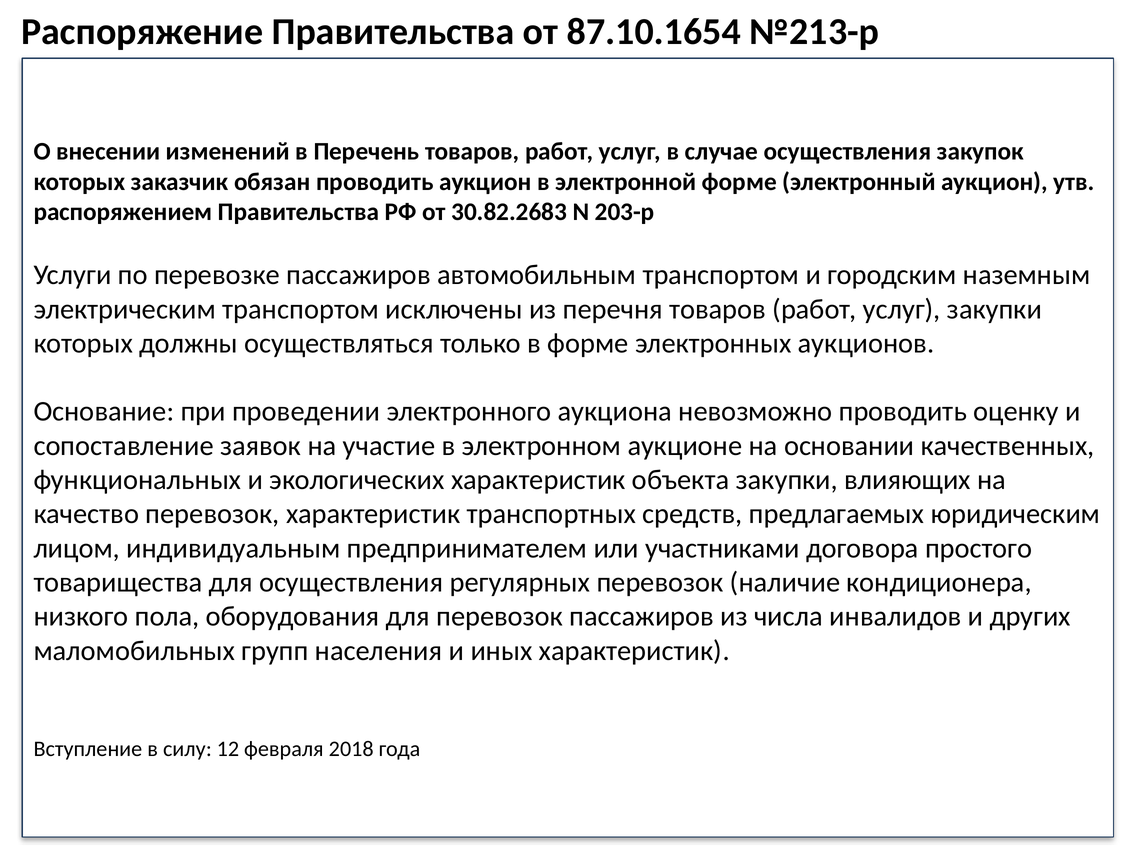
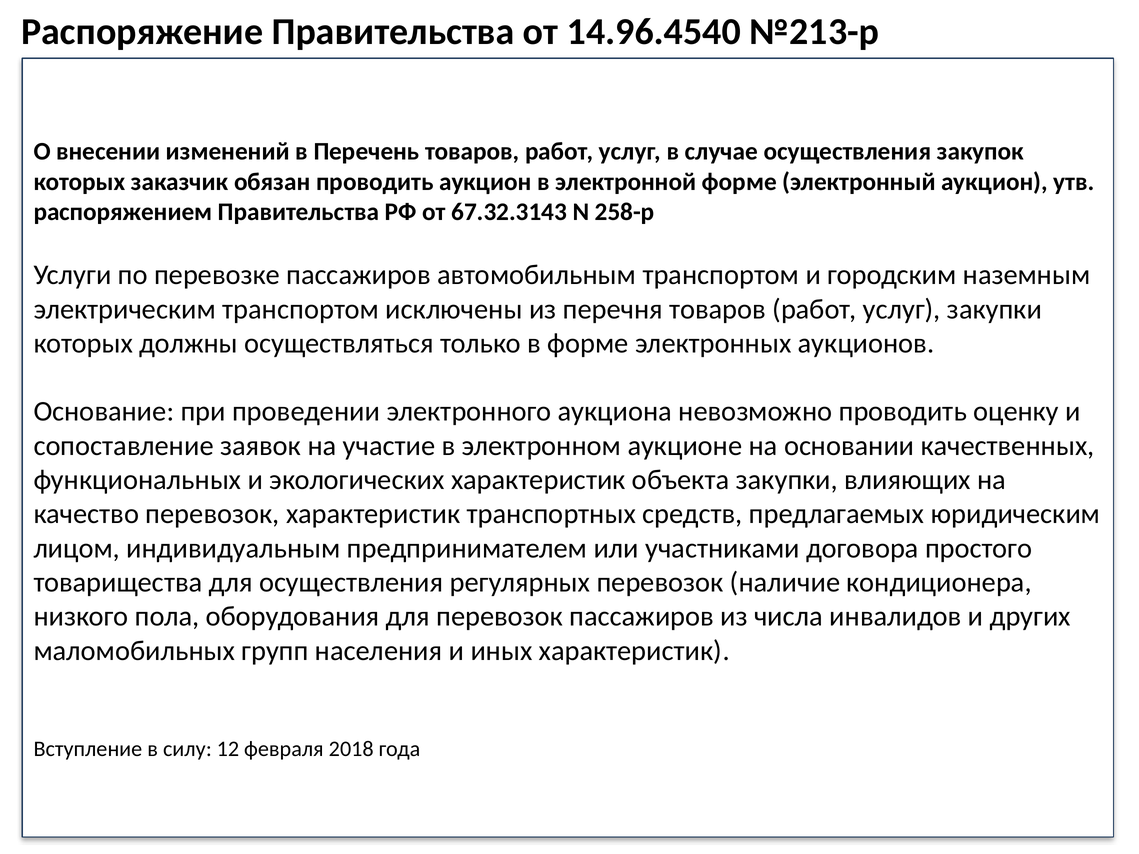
87.10.1654: 87.10.1654 -> 14.96.4540 (654, 32)
30.82.2683: 30.82.2683 -> 67.32.3143 (509, 212)
203-р: 203-р -> 258-р (625, 212)
